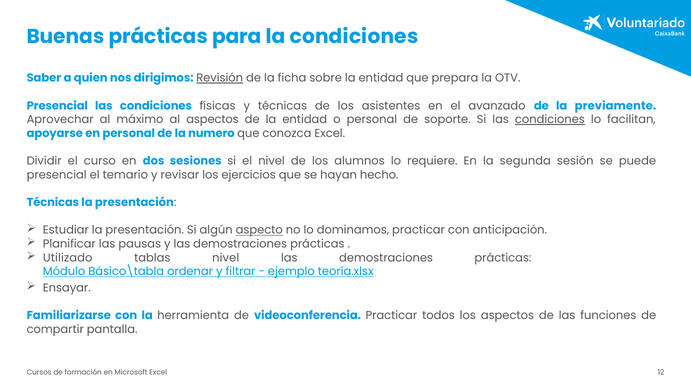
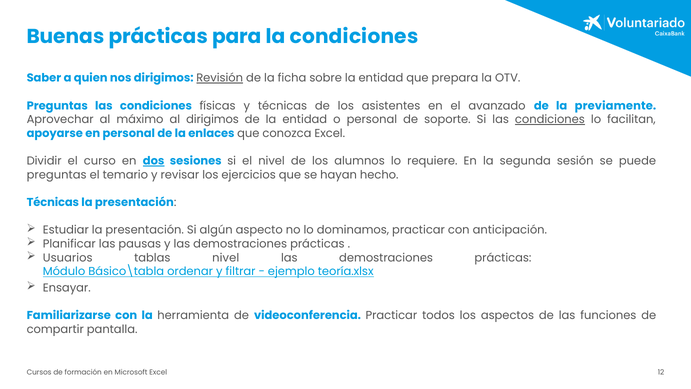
Presencial: Presencial -> Preguntas (57, 106)
al aspectos: aspectos -> dirigimos (213, 119)
numero: numero -> enlaces (211, 133)
dos underline: none -> present (154, 161)
presencial: presencial -> preguntas (57, 175)
aspecto underline: present -> none (259, 230)
Utilizado: Utilizado -> Usuarios (68, 258)
